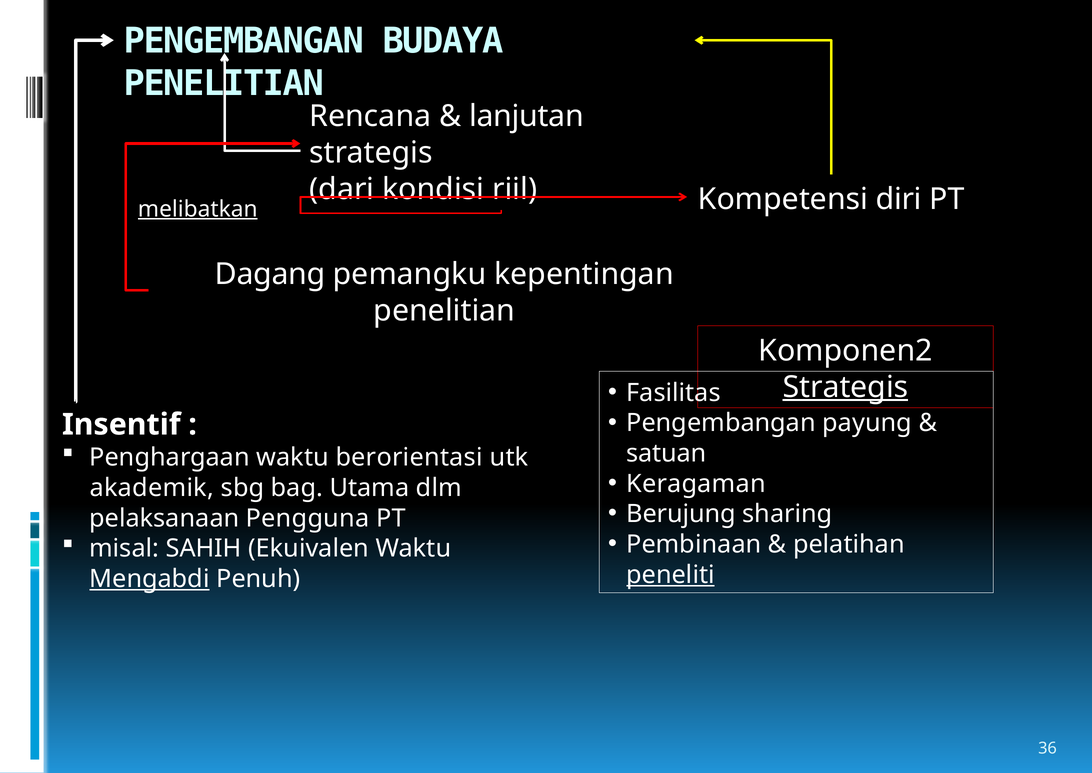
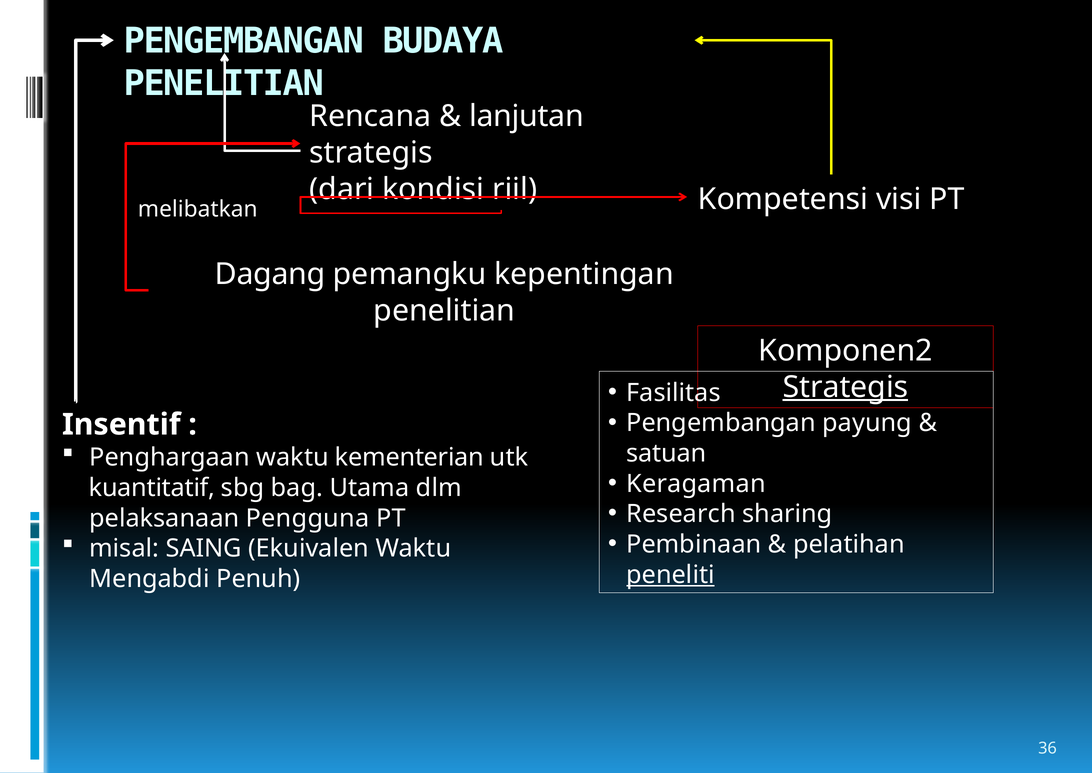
diri: diri -> visi (899, 199)
melibatkan underline: present -> none (198, 209)
berorientasi: berorientasi -> kementerian (409, 458)
akademik: akademik -> kuantitatif (152, 488)
Berujung: Berujung -> Research (681, 514)
SAHIH: SAHIH -> SAING (204, 549)
Mengabdi underline: present -> none (149, 579)
